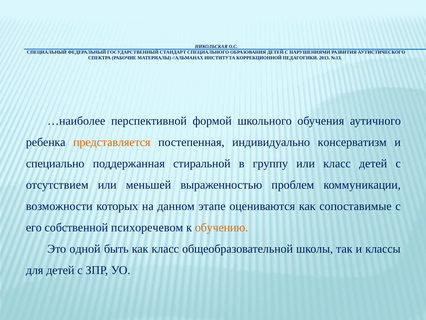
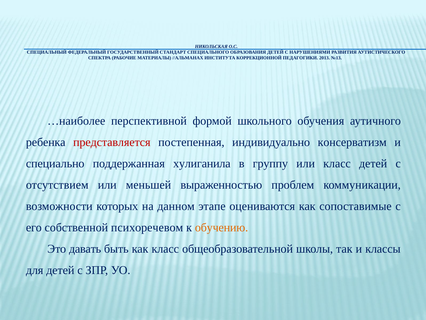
представляется colour: orange -> red (112, 142)
стиральной: стиральной -> хулиганила (202, 163)
одной: одной -> давать (85, 248)
